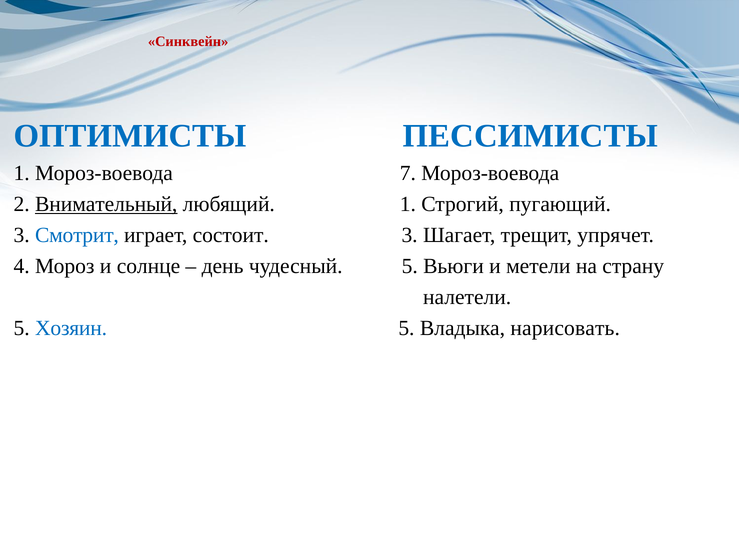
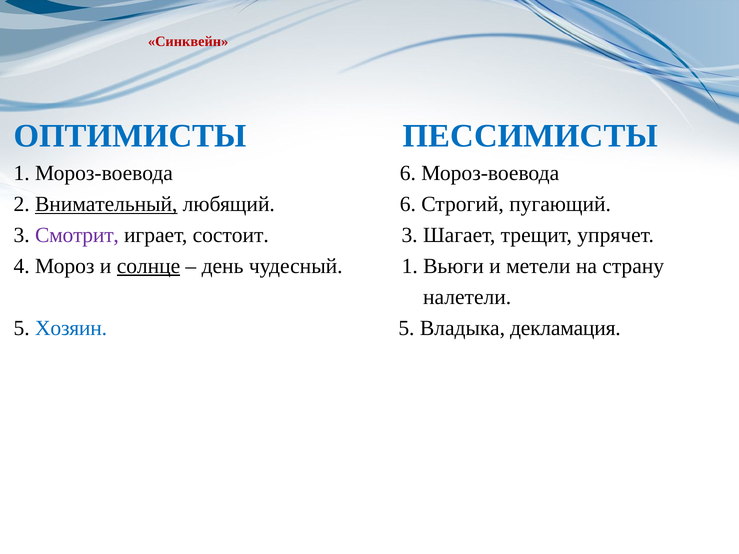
Мороз-воевода 7: 7 -> 6 (408, 173)
любящий 1: 1 -> 6 (408, 204)
Смотрит colour: blue -> purple (77, 235)
солнце underline: none -> present (148, 266)
чудесный 5: 5 -> 1 (410, 266)
нарисовать: нарисовать -> декламация (565, 328)
